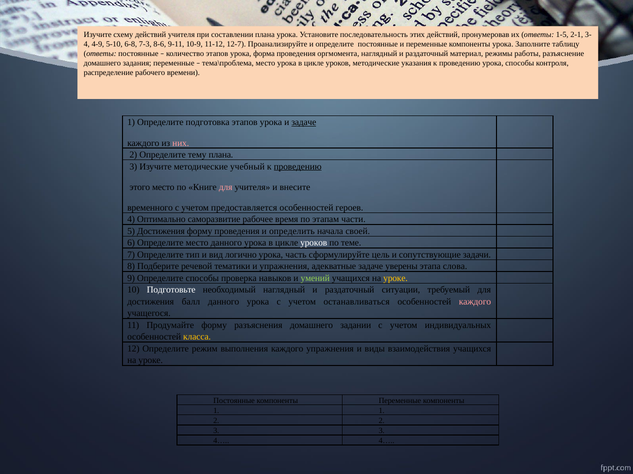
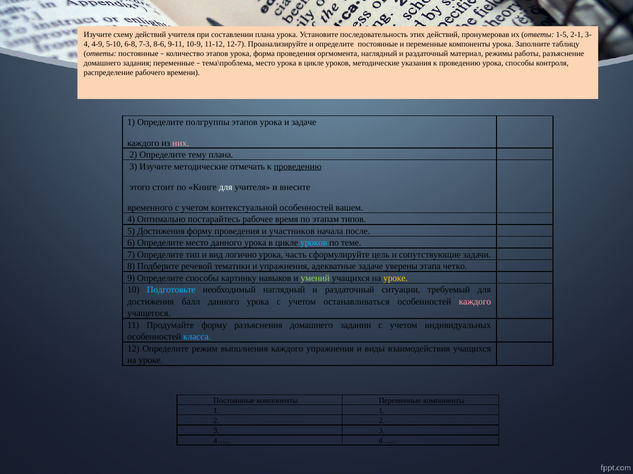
подготовка: подготовка -> полгруппы (208, 123)
задаче underline: present -> none (304, 123)
учебный: учебный -> отмечать (248, 167)
этого место: место -> стоит (163, 187)
для colour: pink -> white (226, 187)
предоставляется: предоставляется -> контекстуальной (244, 208)
героев: героев -> вашем (349, 208)
саморазвитие: саморазвитие -> постарайтесь (214, 220)
части: части -> типов (354, 220)
определить: определить -> участников (292, 231)
своей: своей -> после (358, 231)
уроков colour: white -> light blue (314, 243)
слова: слова -> четко (455, 267)
проверка: проверка -> картинку (239, 279)
Подготовьте colour: white -> light blue (171, 290)
класса colour: yellow -> light blue (197, 337)
